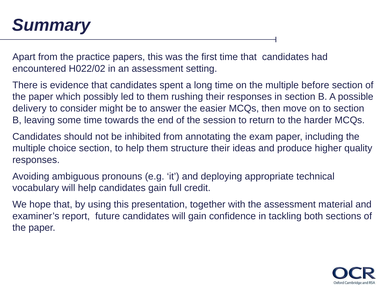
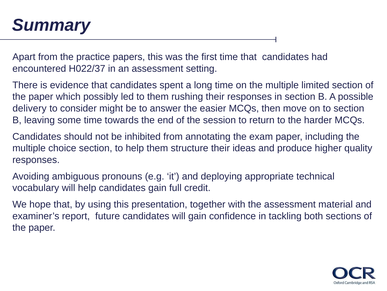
H022/02: H022/02 -> H022/37 (87, 68)
before: before -> limited (315, 85)
